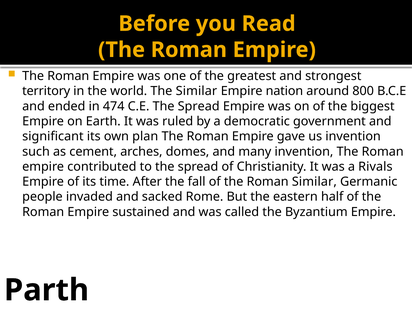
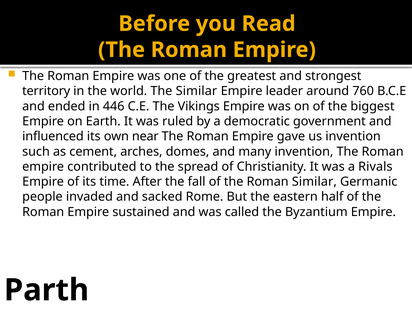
nation: nation -> leader (284, 91)
800: 800 -> 760 (363, 91)
474: 474 -> 446 (114, 106)
C.E The Spread: Spread -> Vikings (199, 106)
significant: significant -> influenced (53, 136)
plan: plan -> near (145, 136)
